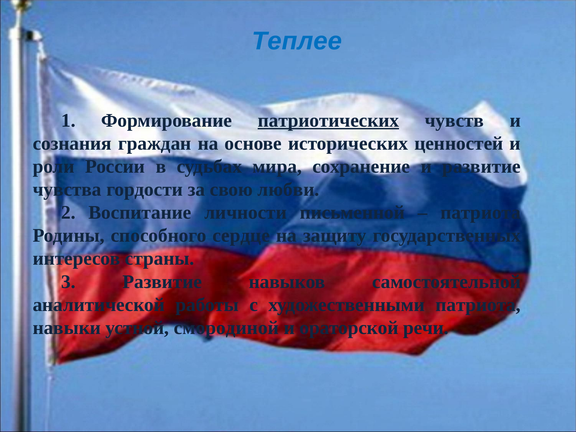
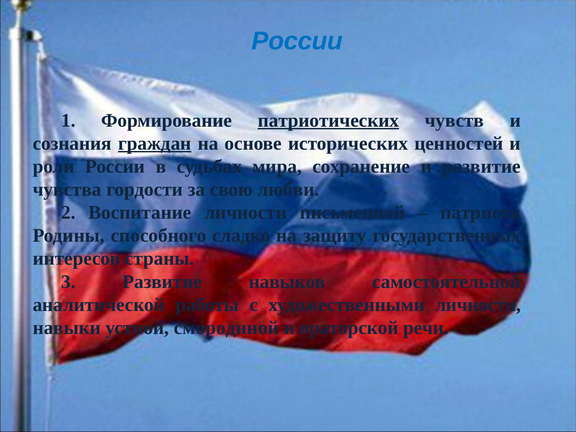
Теплее: Теплее -> России (297, 41)
граждан underline: none -> present (155, 143)
сердце: сердце -> сладко (241, 236)
художественными патриота: патриота -> личности (478, 305)
